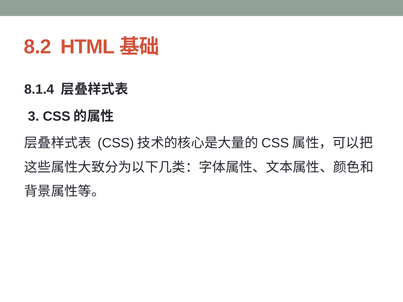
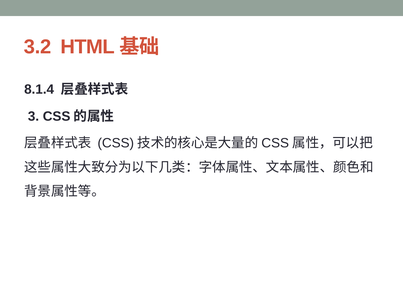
8.2: 8.2 -> 3.2 (38, 47)
